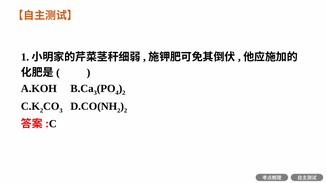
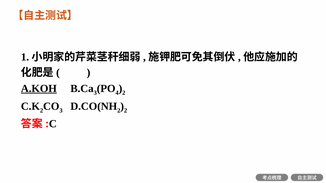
A.KOH underline: none -> present (39, 89)
